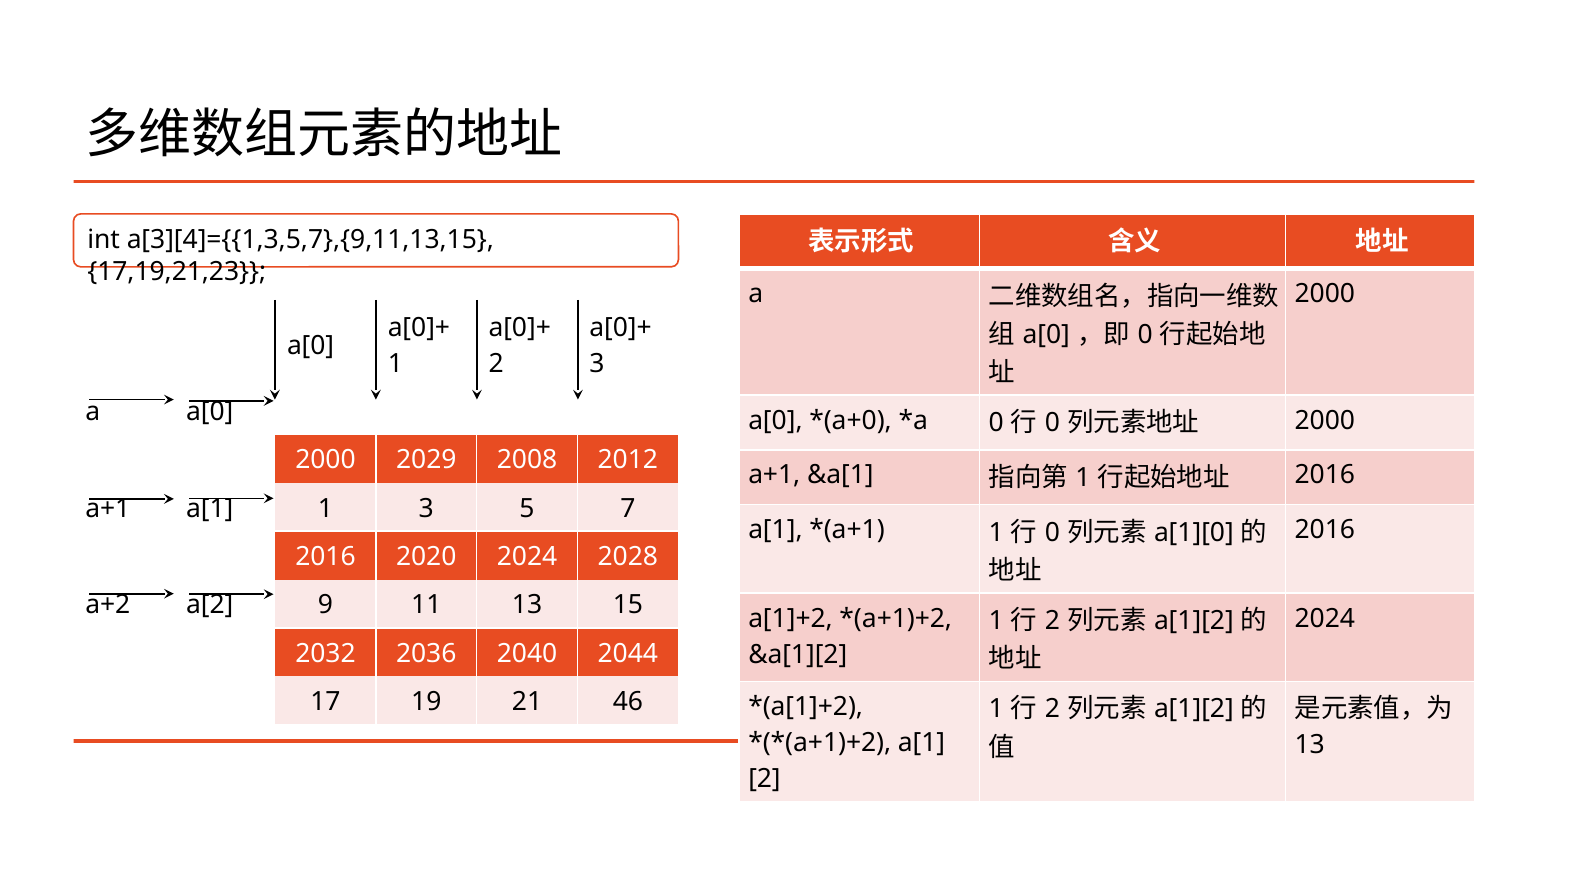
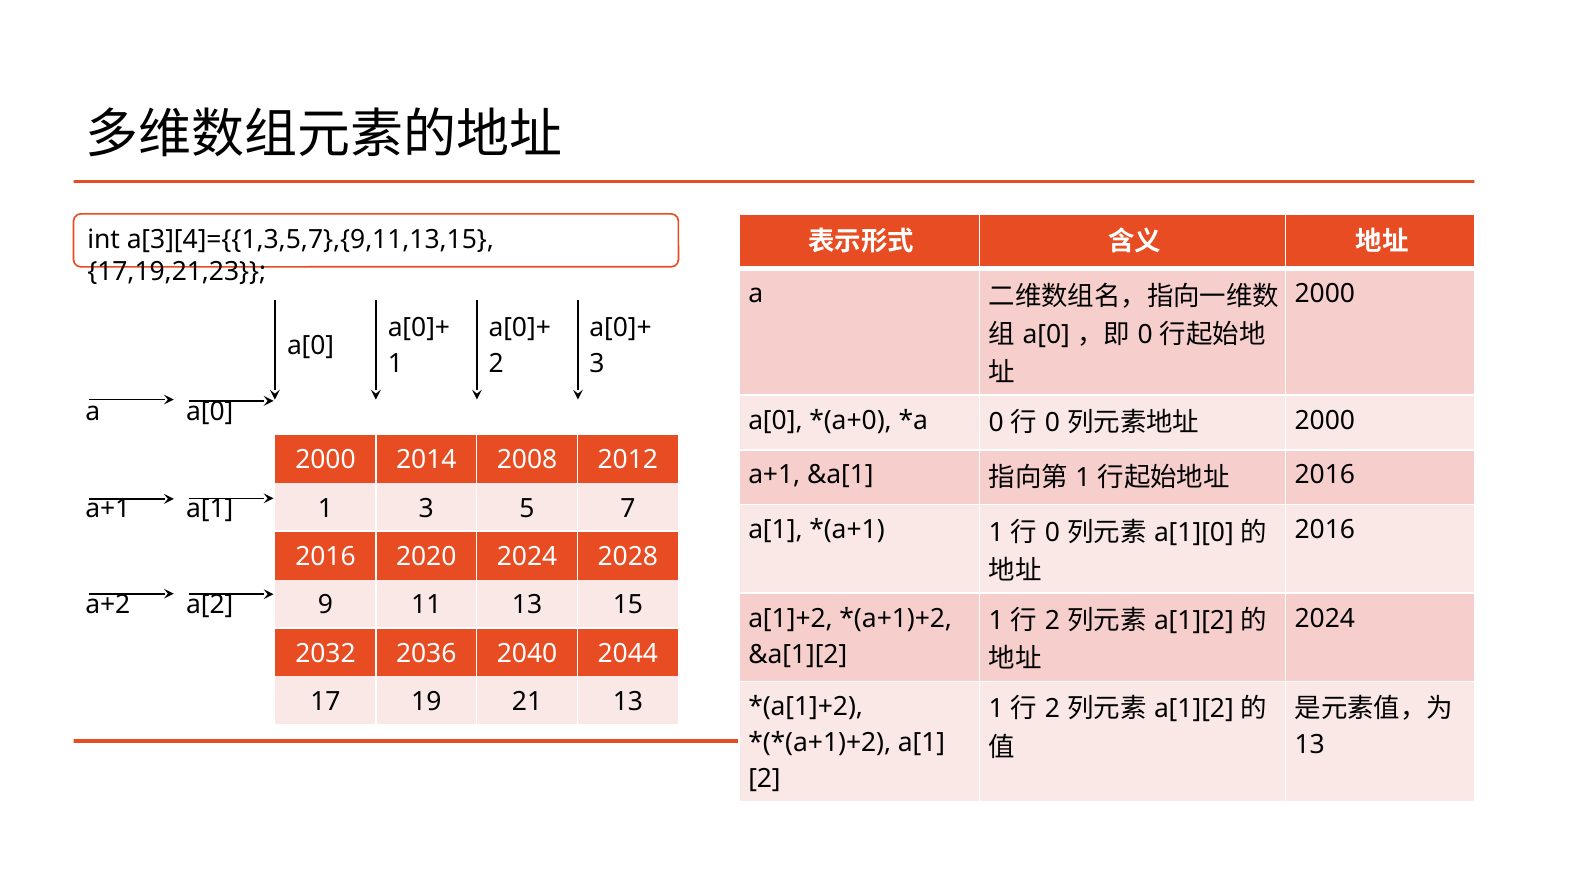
2029: 2029 -> 2014 (426, 460)
21 46: 46 -> 13 (628, 702)
